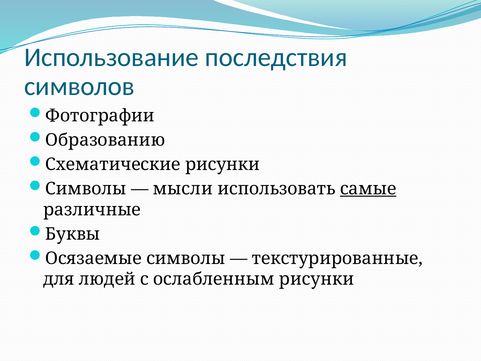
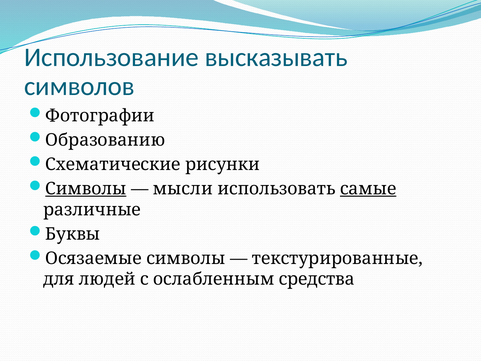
последствия: последствия -> высказывать (276, 57)
Символы underline: none -> present (86, 189)
ослабленным рисунки: рисунки -> средства (317, 279)
